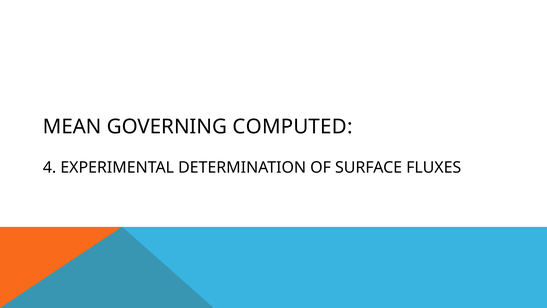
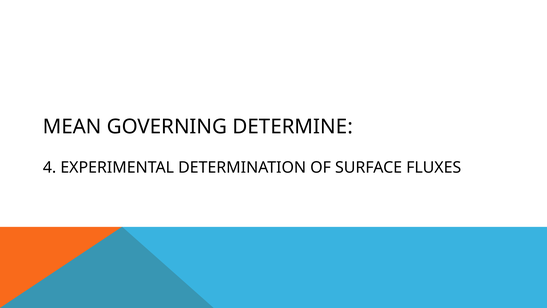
COMPUTED: COMPUTED -> DETERMINE (293, 127)
